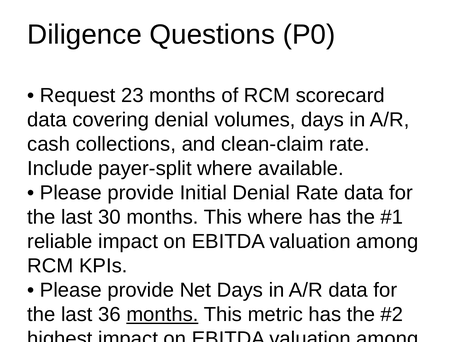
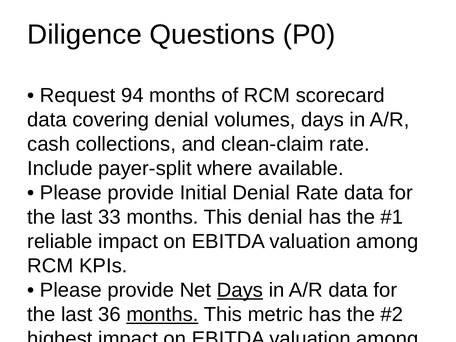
23: 23 -> 94 (132, 96)
30: 30 -> 33 (110, 217)
This where: where -> denial (275, 217)
Days underline: none -> present (240, 290)
